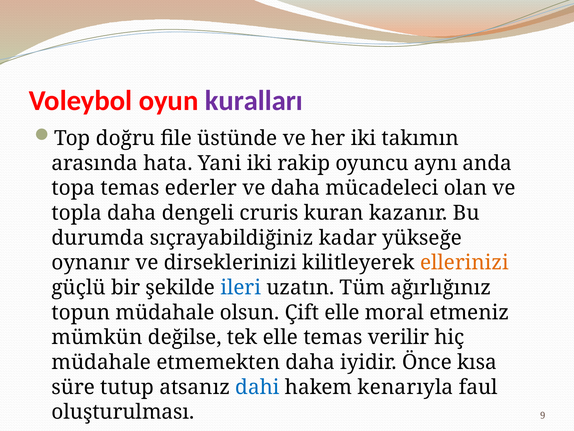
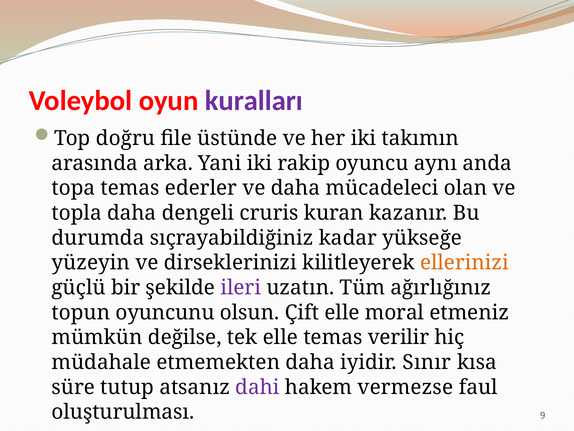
hata: hata -> arka (168, 163)
oynanır: oynanır -> yüzeyin (91, 262)
ileri colour: blue -> purple (241, 287)
topun müdahale: müdahale -> oyuncunu (165, 312)
Önce: Önce -> Sınır (427, 362)
dahi colour: blue -> purple (257, 387)
kenarıyla: kenarıyla -> vermezse (405, 387)
